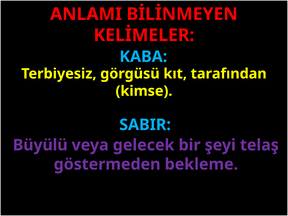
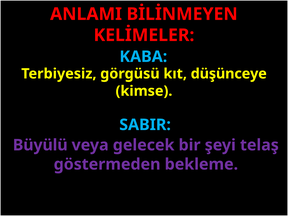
tarafından: tarafından -> düşünceye (229, 74)
